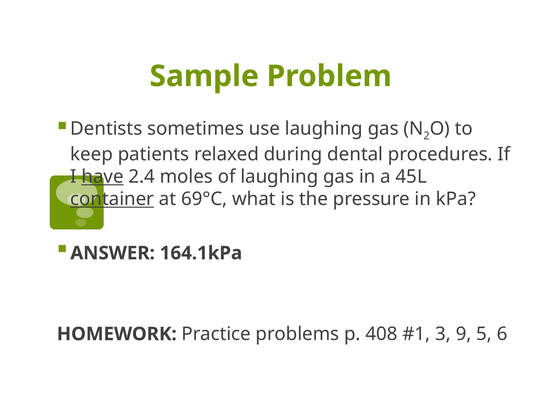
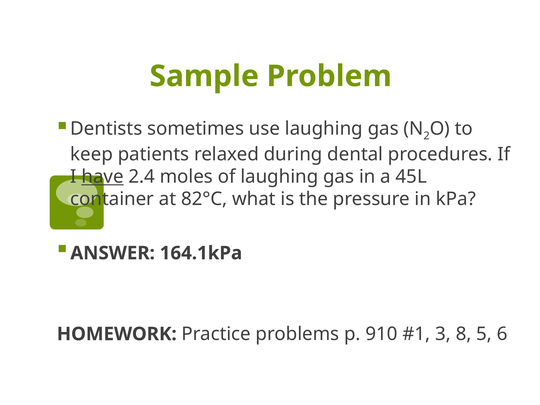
container underline: present -> none (112, 199)
69°C: 69°C -> 82°C (204, 199)
408: 408 -> 910 (382, 334)
9: 9 -> 8 (464, 334)
